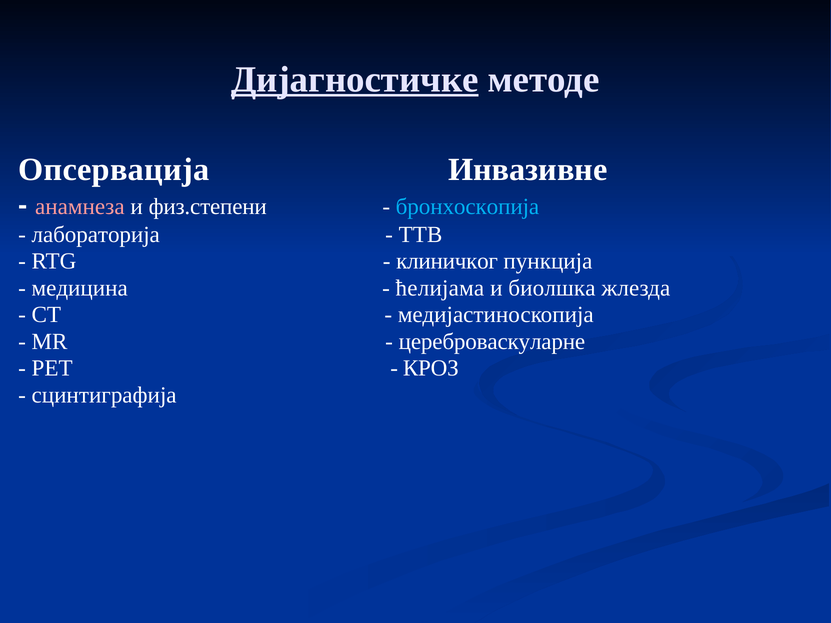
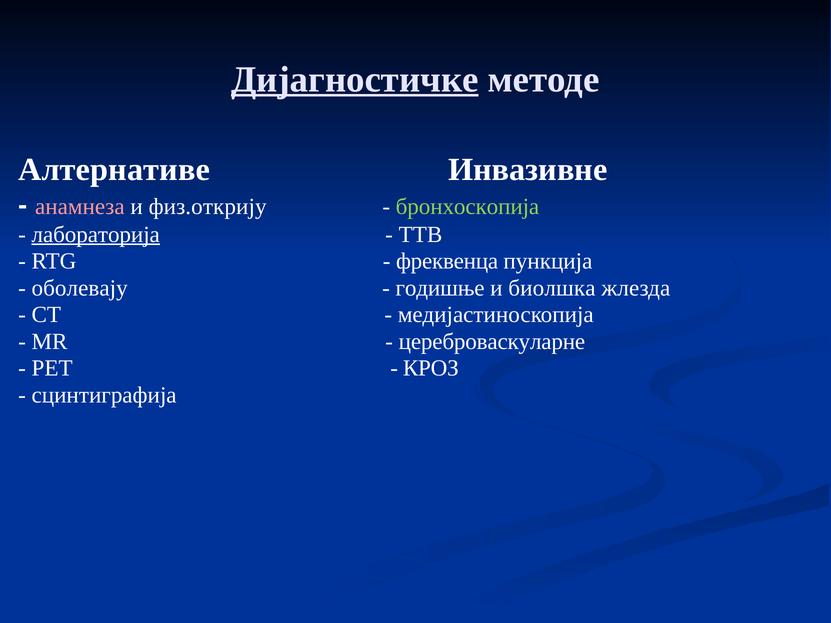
Опсервација: Опсервација -> Алтернативе (114, 170)
физ.степени: физ.степени -> физ.открију (208, 207)
бронхоскопија colour: light blue -> light green (467, 207)
лабораторија underline: none -> present (96, 234)
клиничког: клиничког -> фреквенца (447, 261)
медицина: медицина -> оболевају (80, 288)
ћелијама: ћелијама -> годишње (440, 288)
